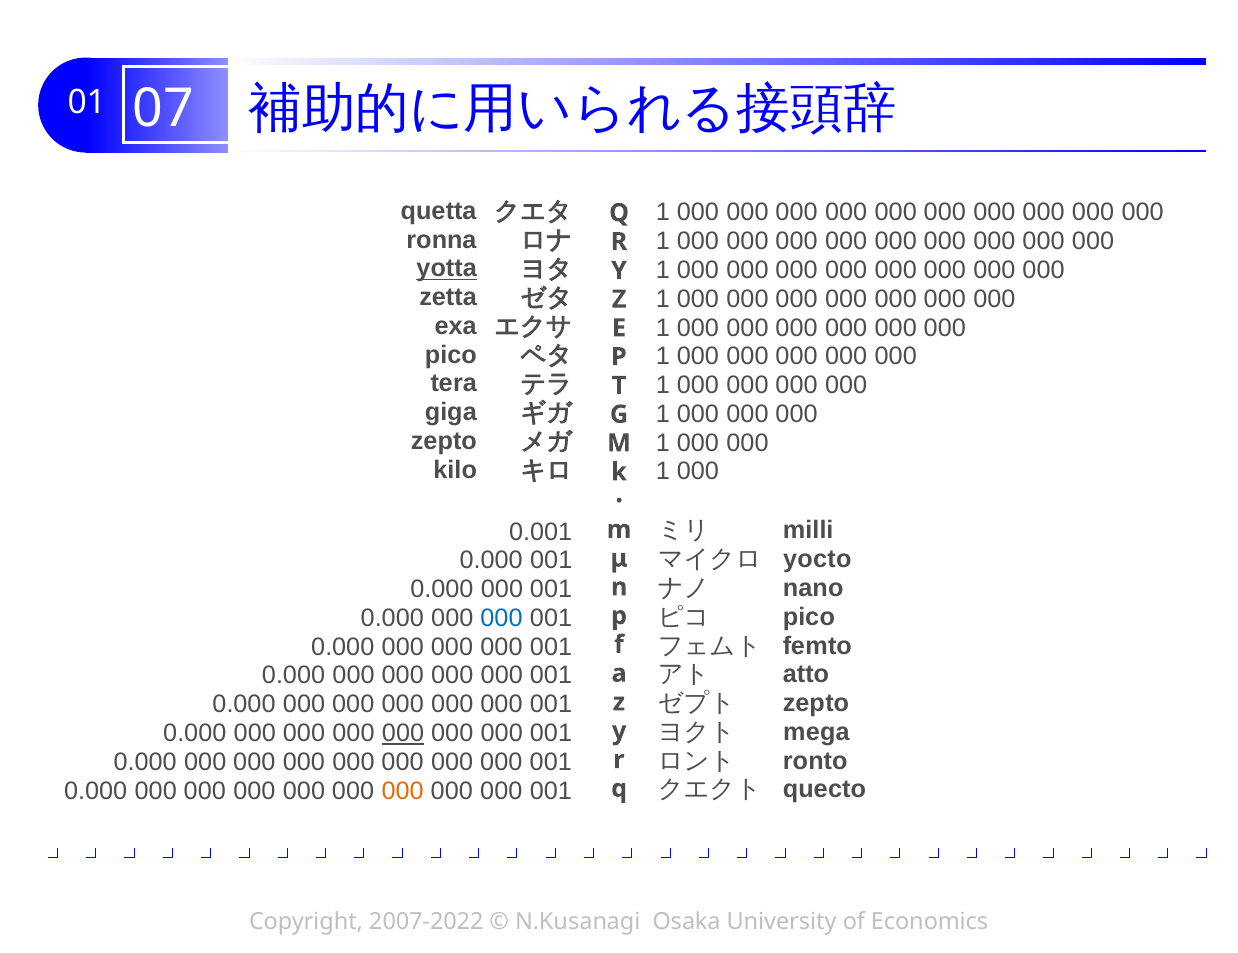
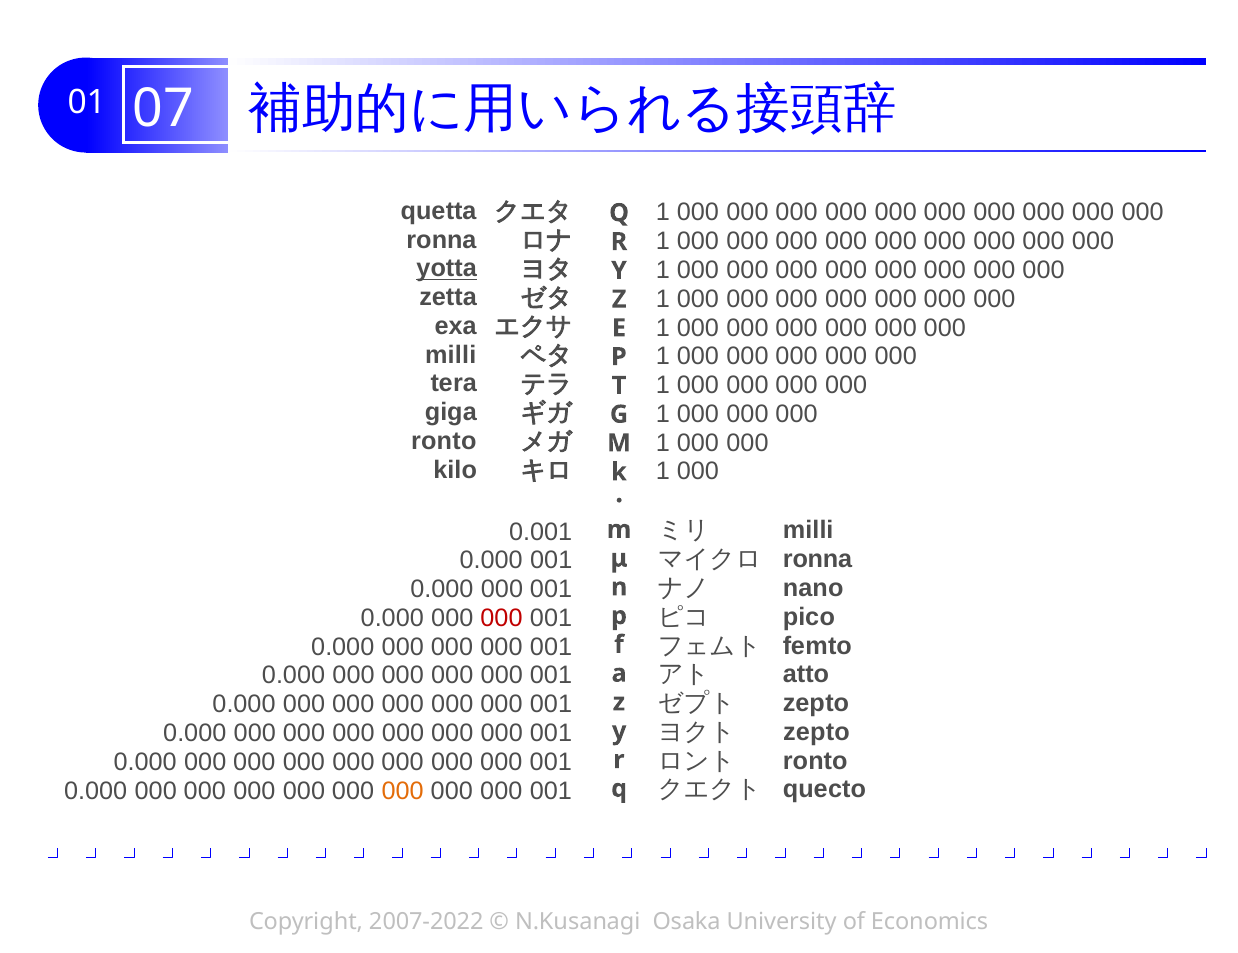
pico: pico -> milli (451, 355)
zepto: zepto -> ronto (444, 441)
yocto: yocto -> ronna (818, 559)
000 colour: blue -> red (501, 618)
000 underline: present -> none (403, 733)
mega: mega -> zepto (816, 732)
